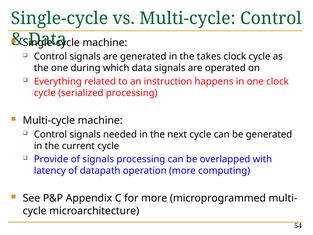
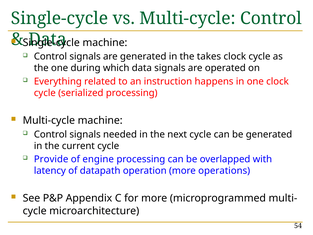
of signals: signals -> engine (98, 159)
computing: computing -> operations (224, 171)
